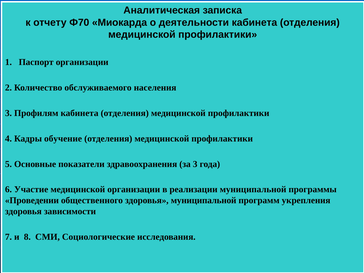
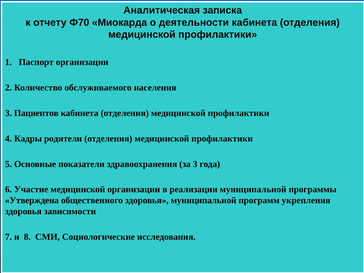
Профилям: Профилям -> Пациентов (36, 113)
обучение: обучение -> родители (63, 139)
Проведении: Проведении -> Утверждена (32, 200)
